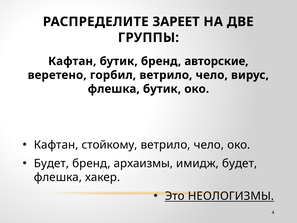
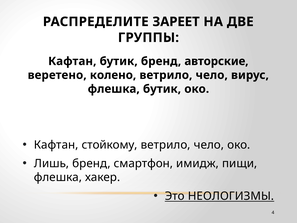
горбил: горбил -> колено (113, 75)
Будет: Будет -> Лишь (51, 163)
архаизмы: архаизмы -> смартфон (143, 163)
имидж будет: будет -> пищи (240, 163)
